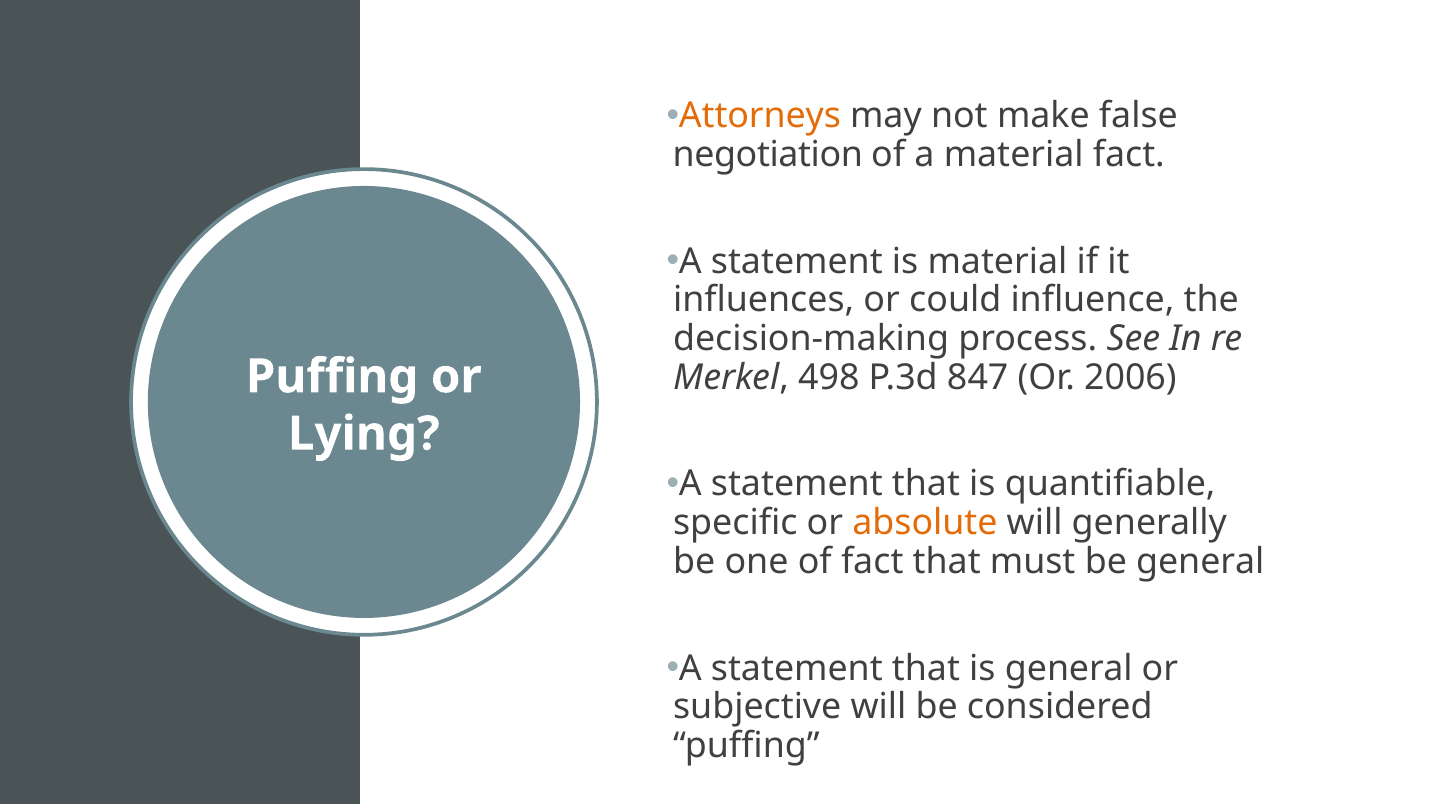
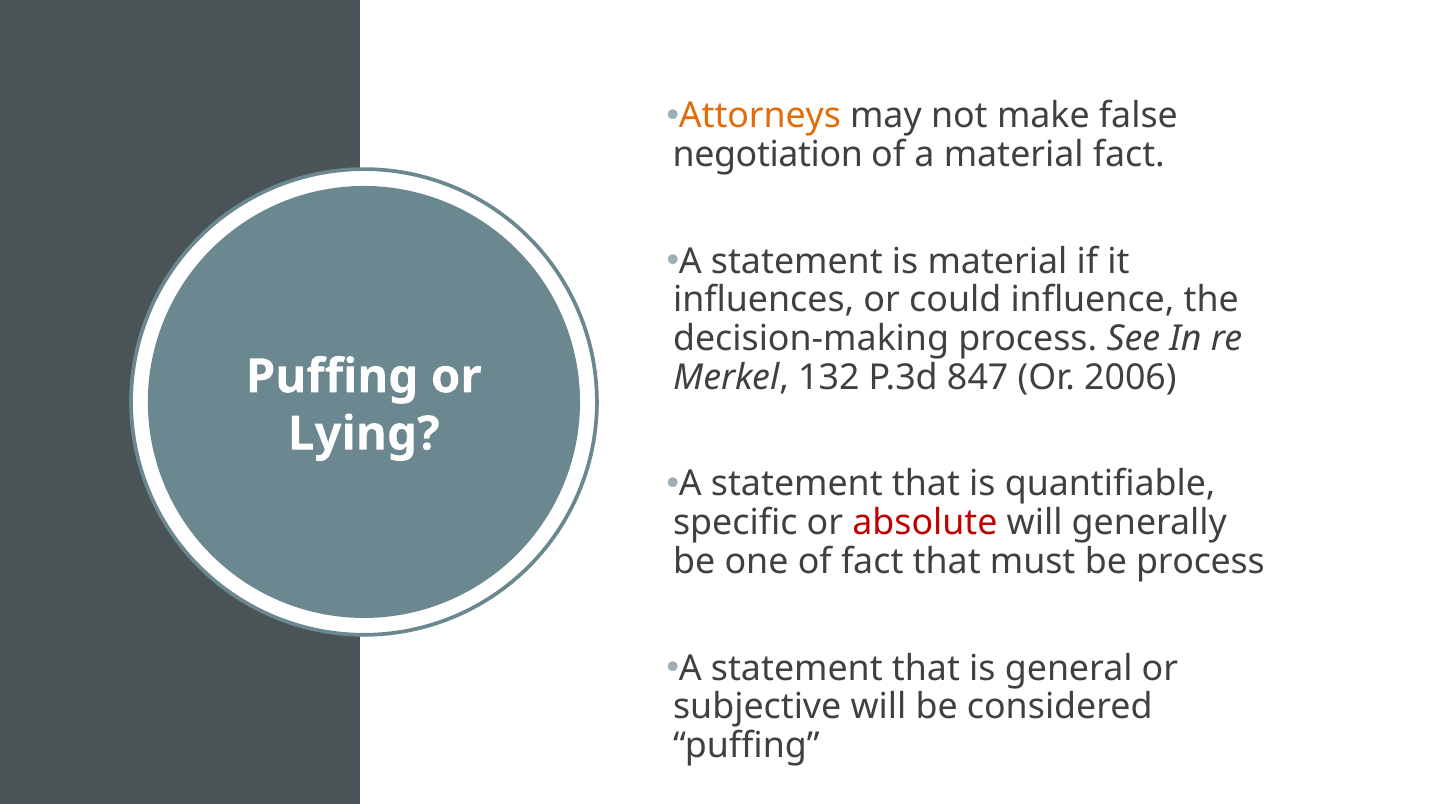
498: 498 -> 132 (829, 377)
absolute colour: orange -> red (925, 523)
be general: general -> process (1200, 562)
